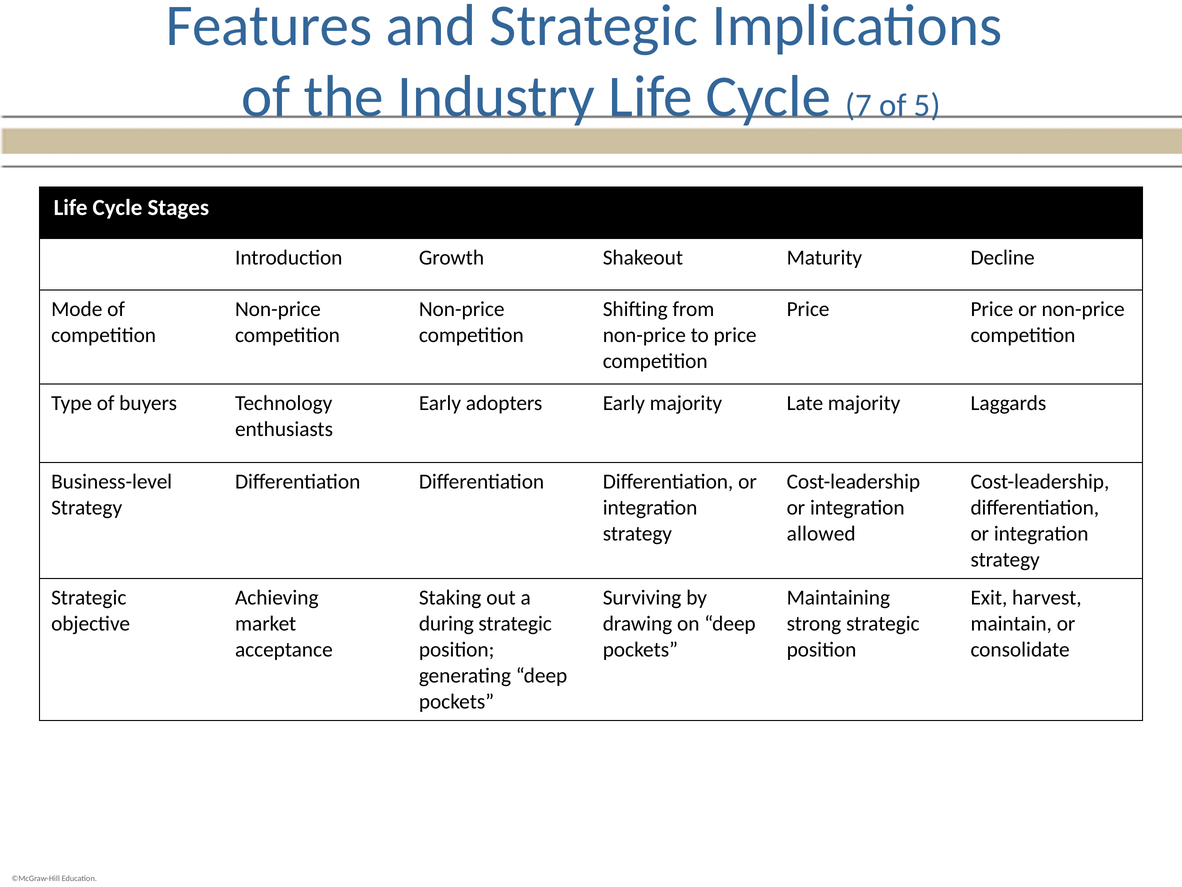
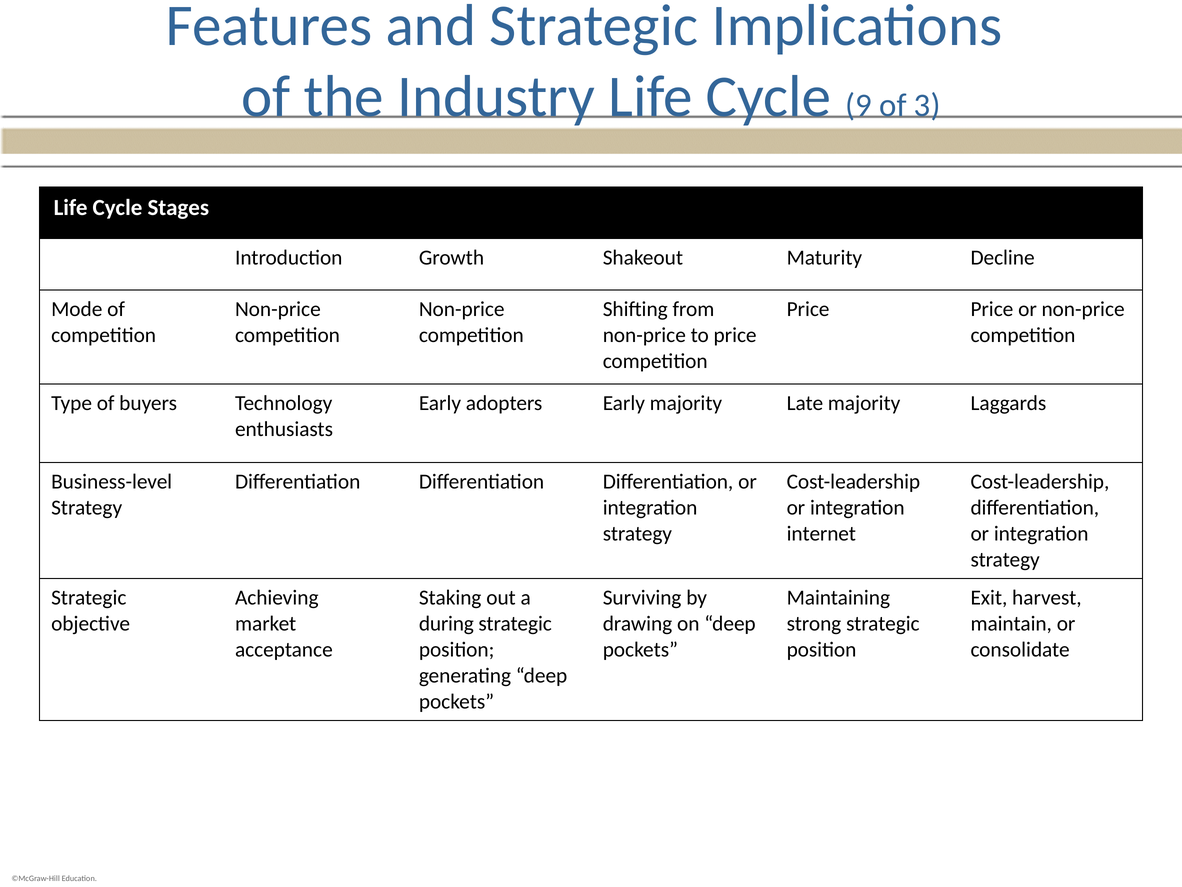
7: 7 -> 9 (858, 105)
5: 5 -> 3 (927, 105)
allowed: allowed -> internet (821, 533)
